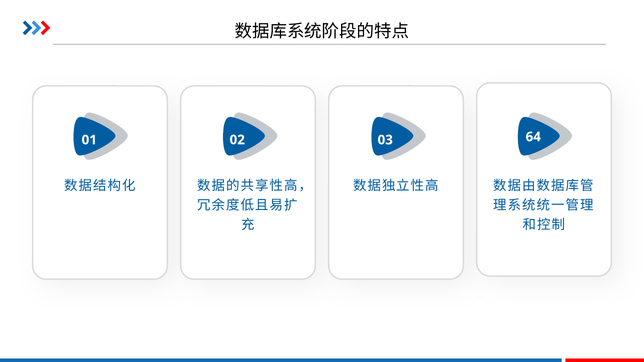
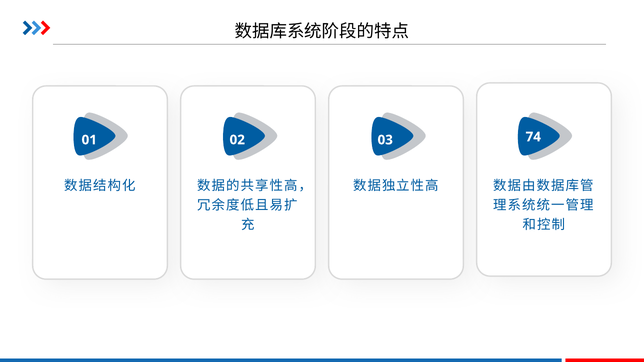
64: 64 -> 74 (533, 137)
